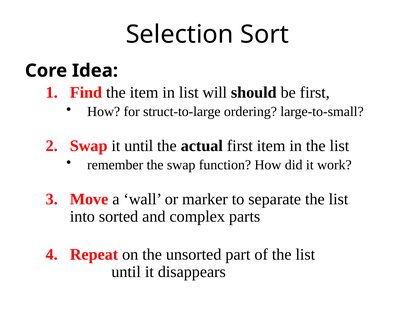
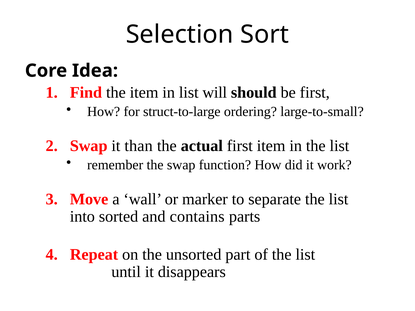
it until: until -> than (139, 146)
complex: complex -> contains (197, 217)
